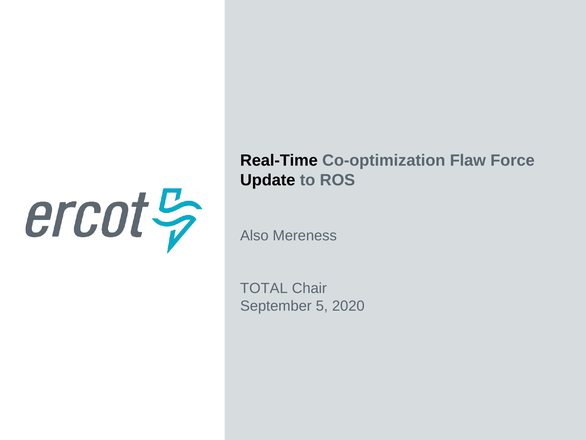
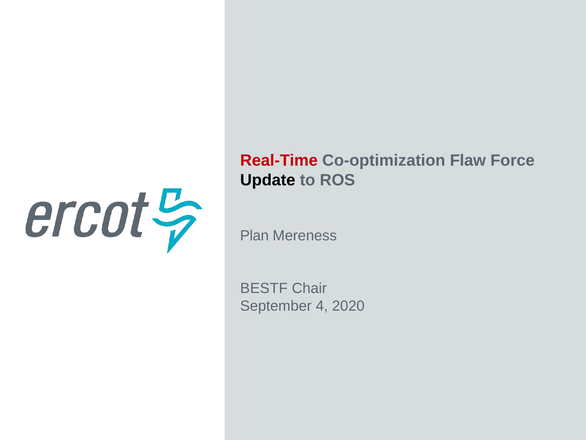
Real-Time colour: black -> red (279, 160)
Also: Also -> Plan (254, 235)
TOTAL: TOTAL -> BESTF (264, 288)
5: 5 -> 4 (322, 306)
